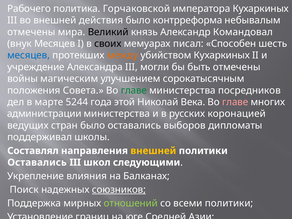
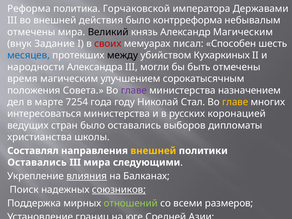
Рабочего: Рабочего -> Реформа (29, 9)
императора Кухаркиных: Кухаркиных -> Державами (261, 9)
Александр Командовал: Командовал -> Магическим (243, 32)
внук Месяцев: Месяцев -> Задание (55, 44)
своих colour: black -> red (108, 44)
между colour: orange -> black (123, 55)
учреждение: учреждение -> народности (36, 67)
войны: войны -> время (22, 79)
главе colour: green -> purple (134, 90)
посредников: посредников -> назначением (249, 90)
5244: 5244 -> 7254 (77, 102)
этой: этой -> году (125, 102)
Века: Века -> Стал (193, 102)
главе colour: pink -> yellow (235, 102)
администрации: администрации -> интересоваться (44, 114)
поддерживал: поддерживал -> христианства (40, 137)
III школ: школ -> мира (97, 162)
влияния underline: none -> present (87, 176)
всеми политики: политики -> размеров (229, 203)
